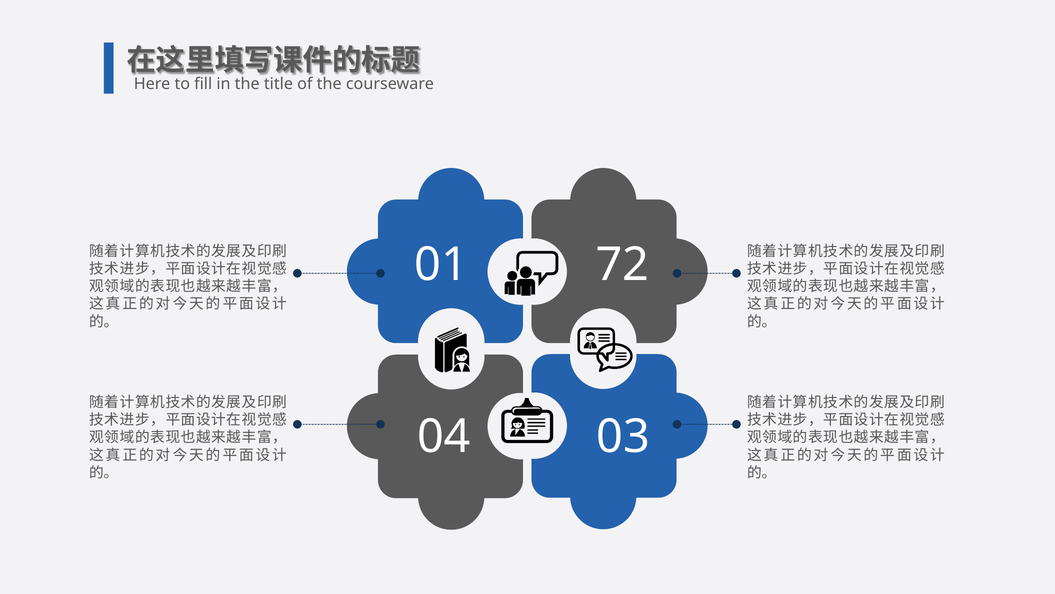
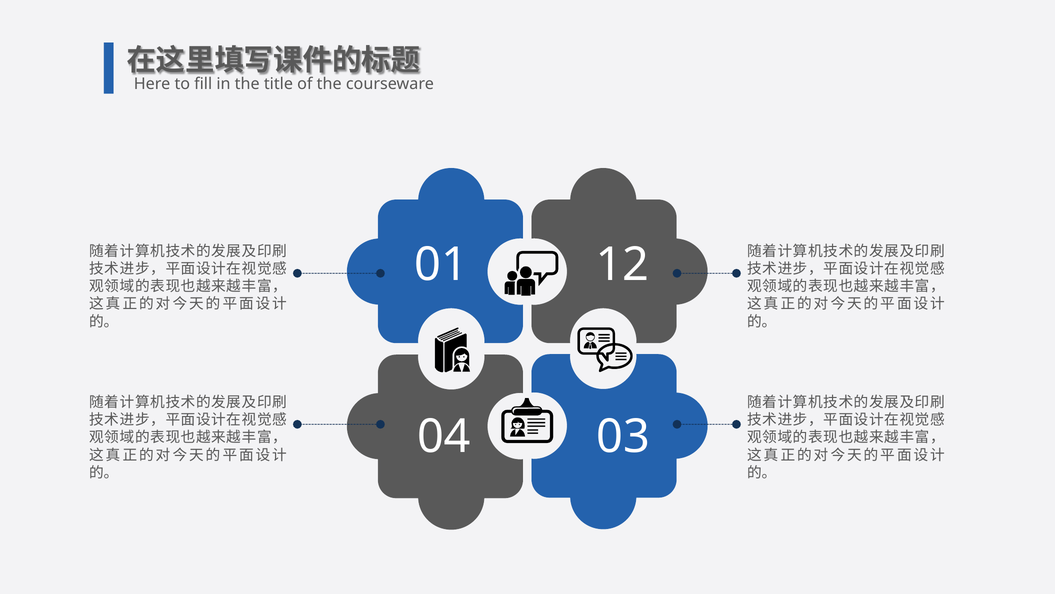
72: 72 -> 12 (622, 265)
